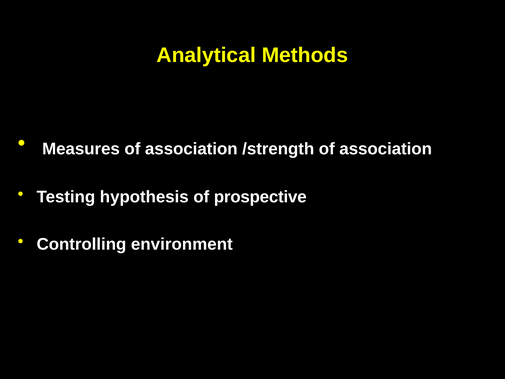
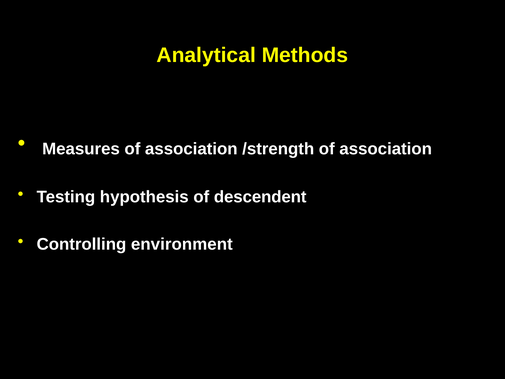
prospective: prospective -> descendent (260, 197)
